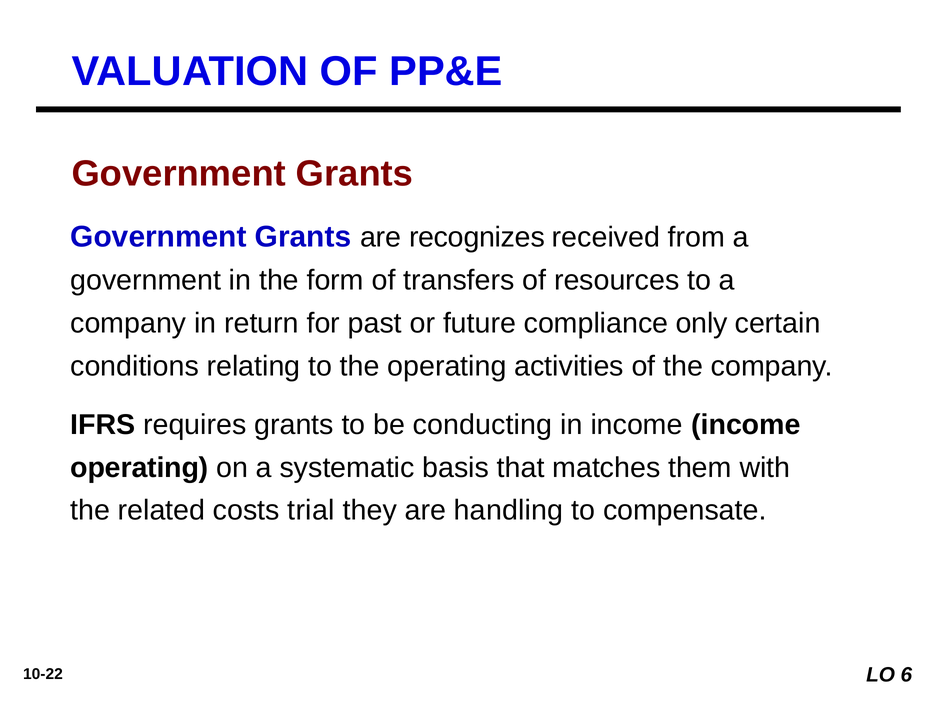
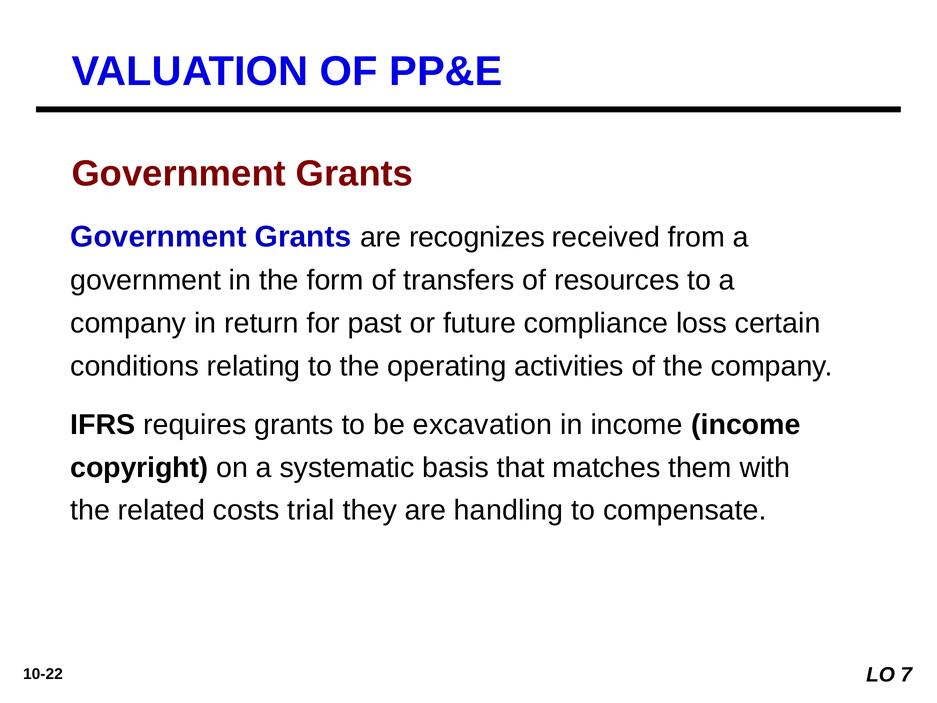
only: only -> loss (702, 323)
conducting: conducting -> excavation (483, 425)
operating: operating -> copyright (139, 467)
6: 6 -> 7 (906, 674)
